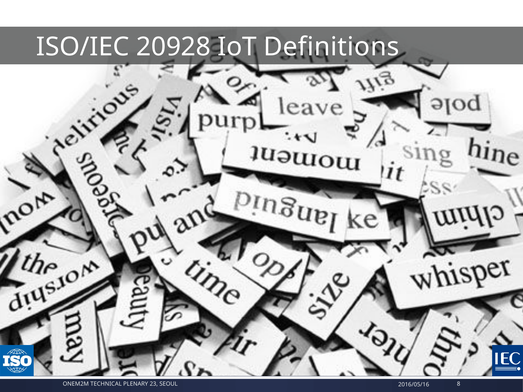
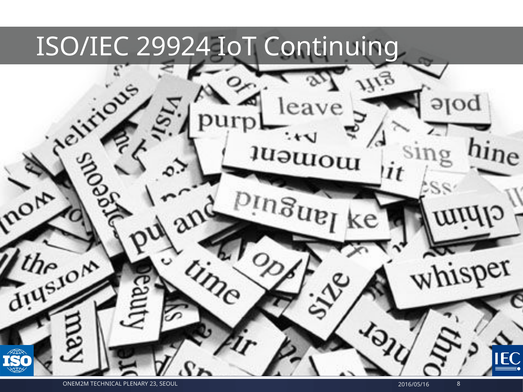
20928: 20928 -> 29924 (174, 47)
Definitions: Definitions -> Continuing (332, 47)
